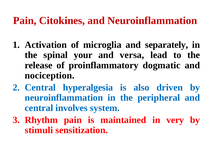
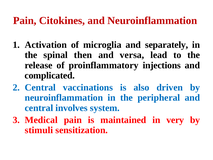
your: your -> then (83, 55)
dogmatic: dogmatic -> injections (162, 65)
nociception: nociception -> complicated (50, 75)
hyperalgesia: hyperalgesia -> vaccinations (88, 87)
Rhythm: Rhythm -> Medical (41, 120)
